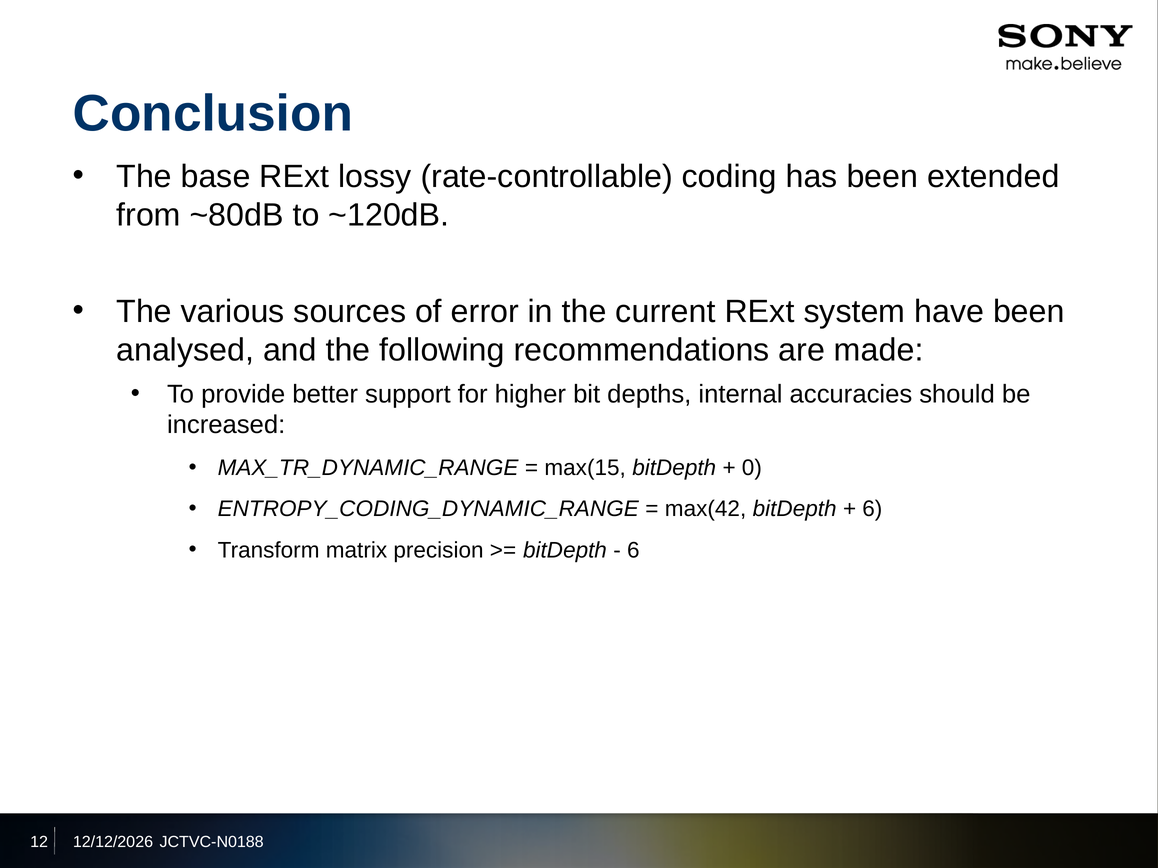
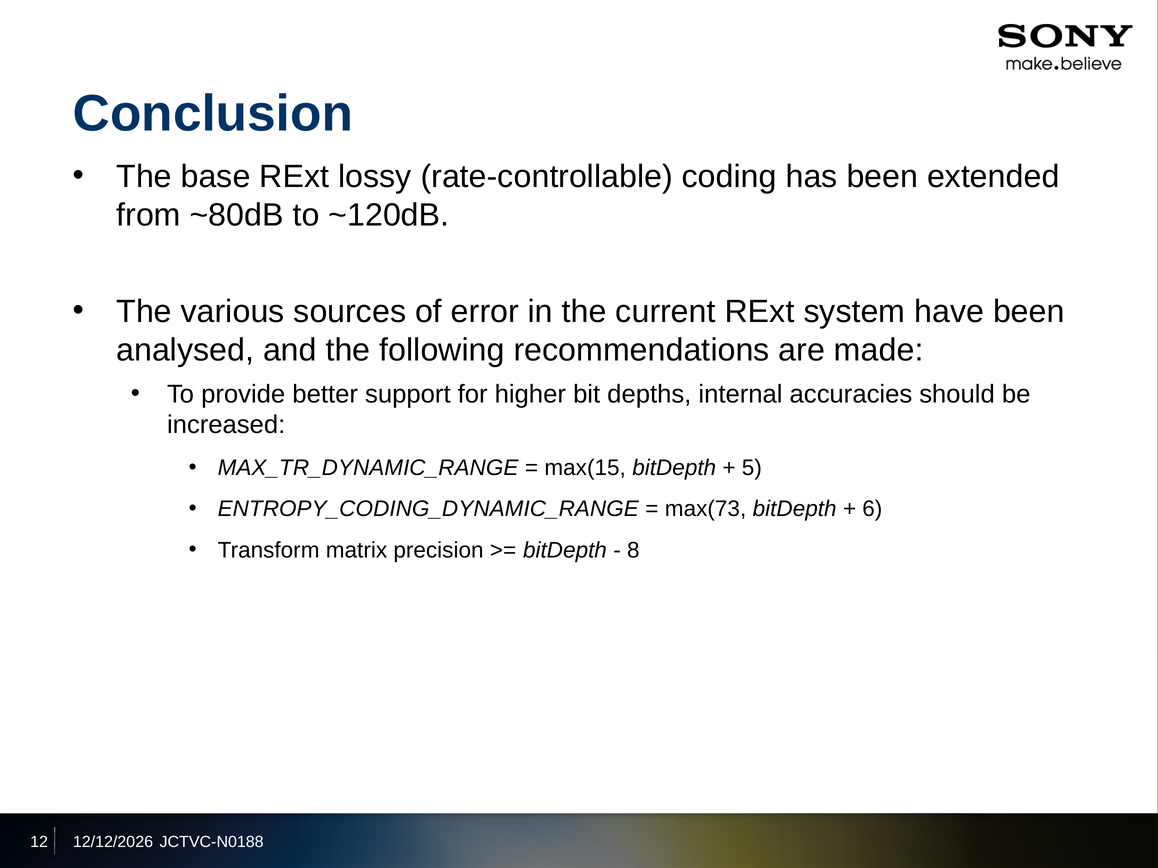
0: 0 -> 5 (752, 468)
max(42: max(42 -> max(73 (706, 509)
6: 6 -> 8 (633, 551)
